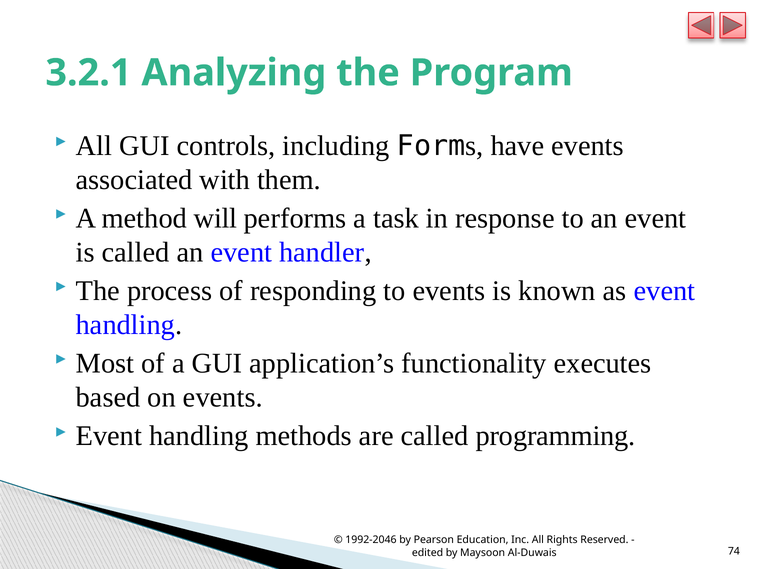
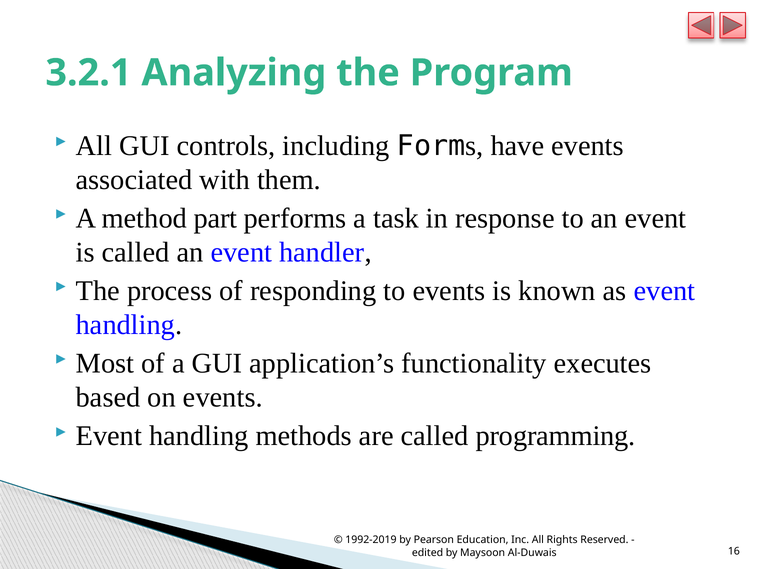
will: will -> part (216, 218)
1992-2046: 1992-2046 -> 1992-2019 (371, 539)
74: 74 -> 16 (734, 551)
